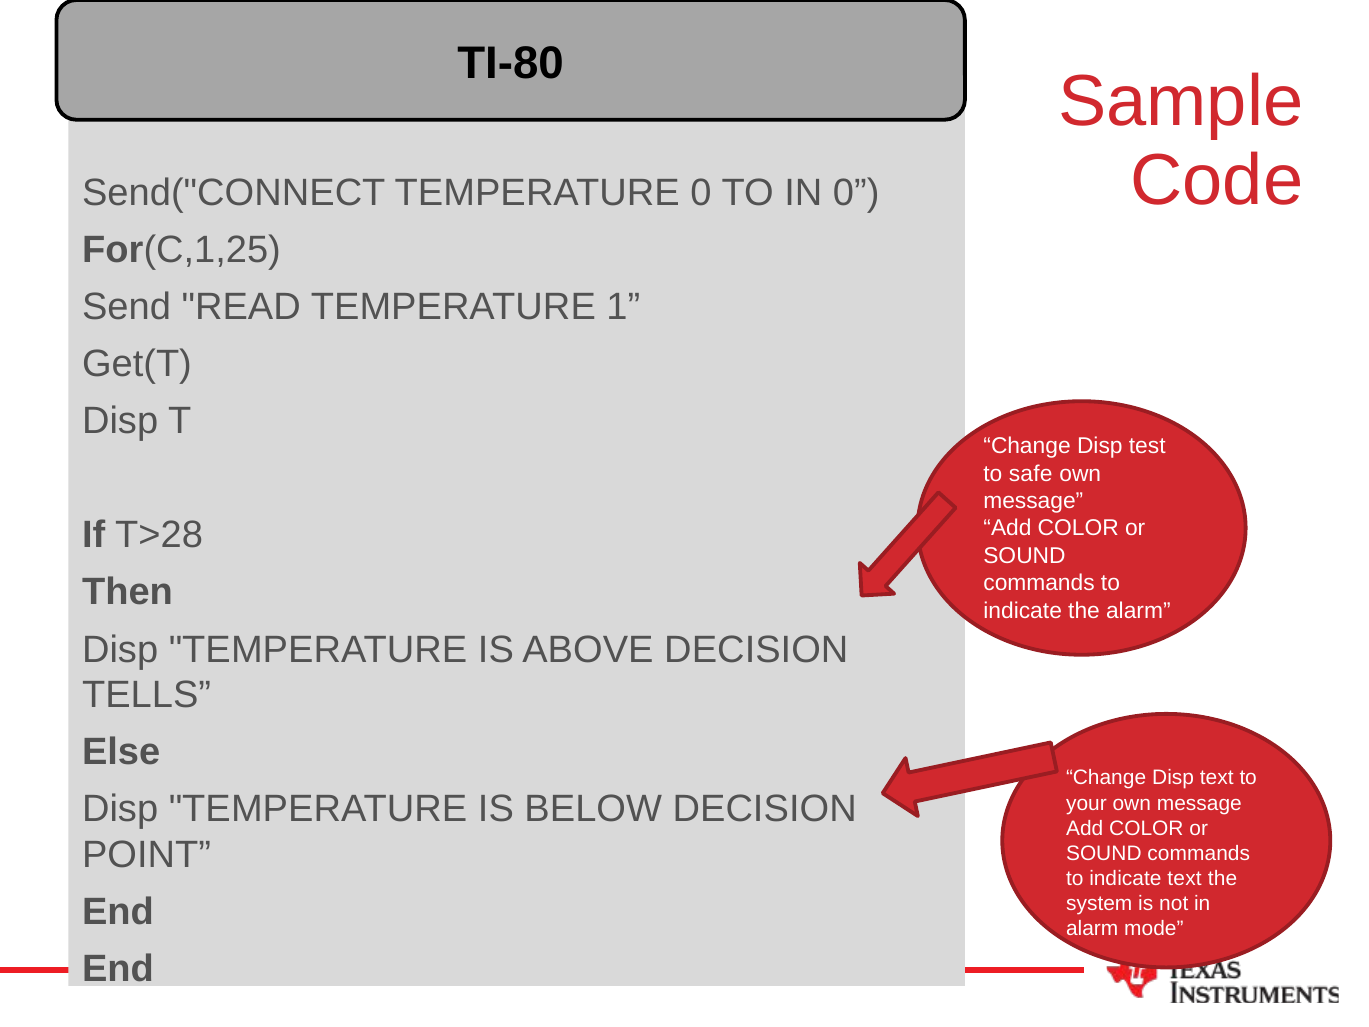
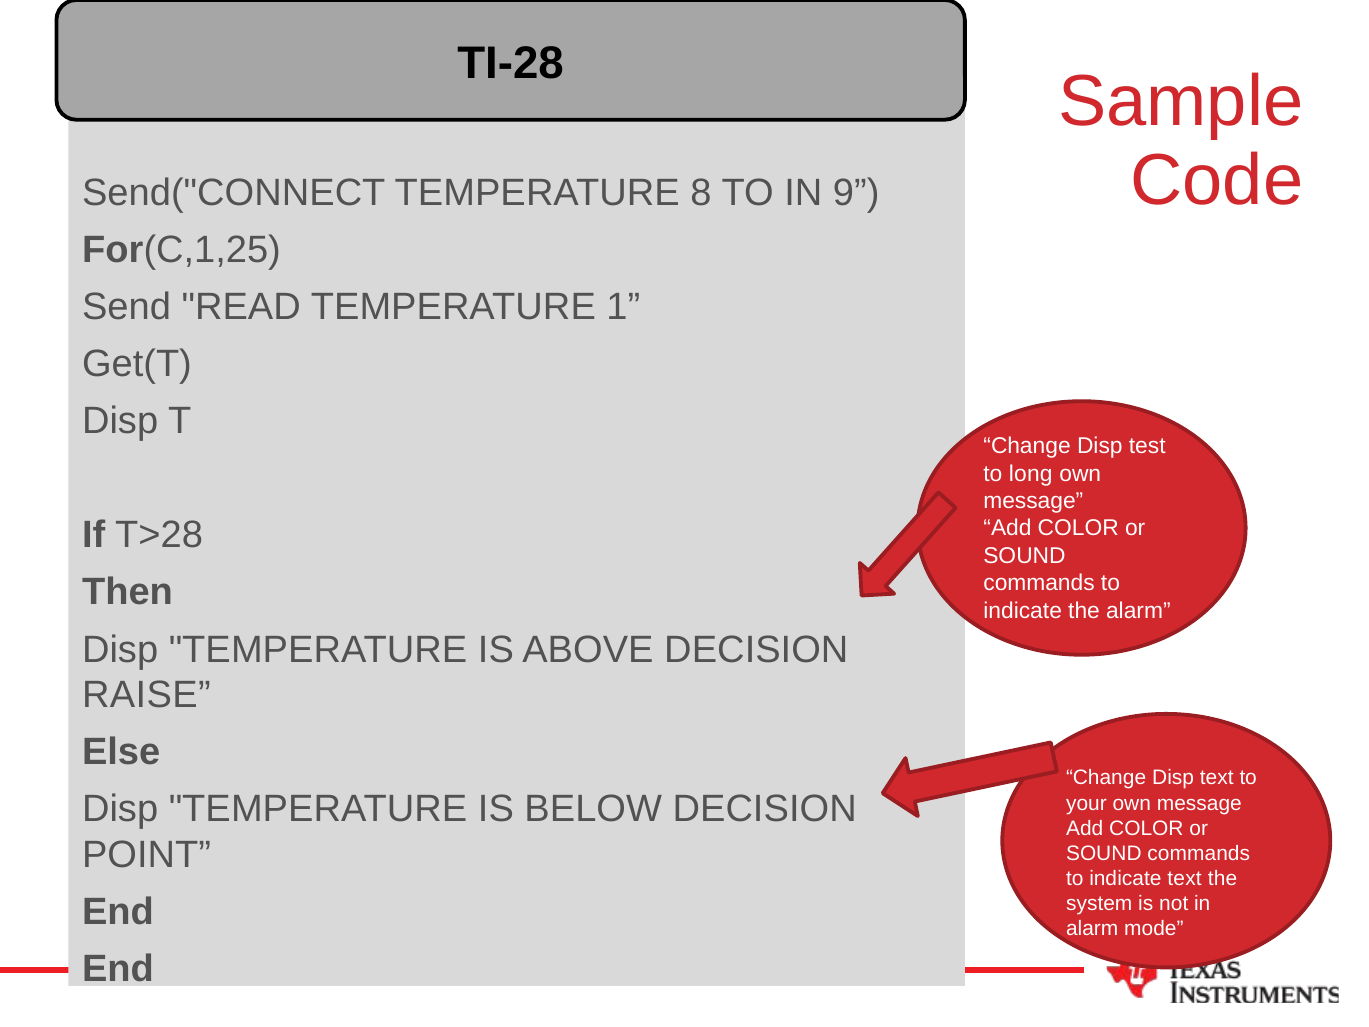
TI-80: TI-80 -> TI-28 (511, 63)
TEMPERATURE 0: 0 -> 8 (701, 193)
IN 0: 0 -> 9 (856, 193)
safe: safe -> long (1031, 473)
TELLS: TELLS -> RAISE (146, 695)
